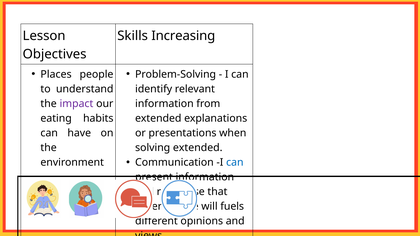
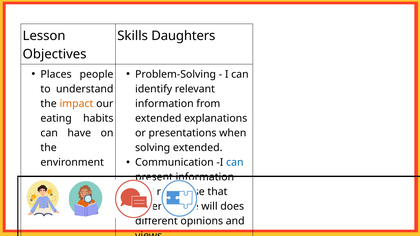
Increasing: Increasing -> Daughters (183, 36)
impact colour: purple -> orange (76, 104)
fuels: fuels -> does (232, 207)
